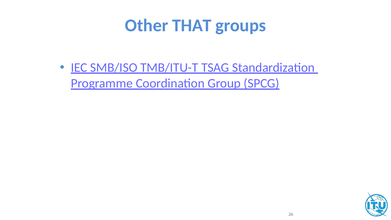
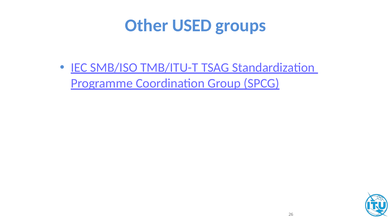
THAT: THAT -> USED (192, 26)
